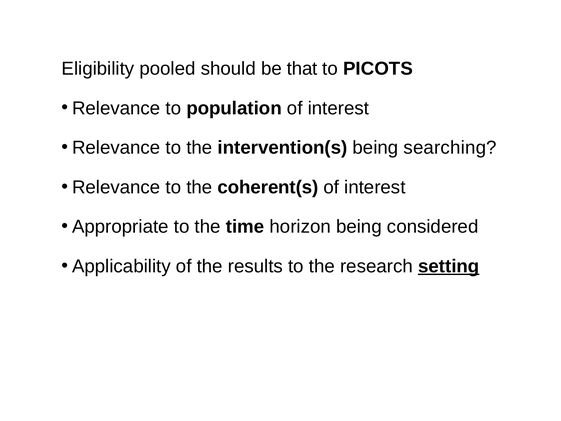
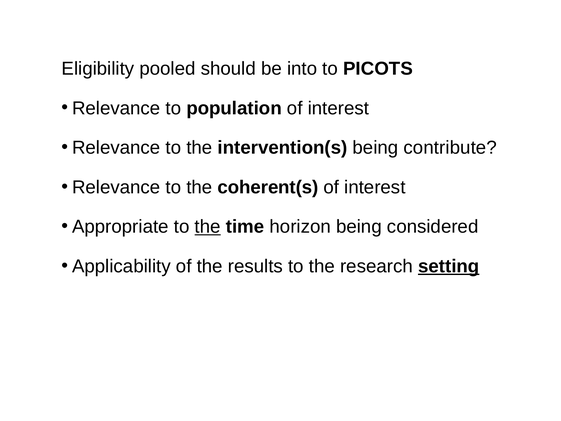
that: that -> into (302, 69)
searching: searching -> contribute (450, 148)
the underline: none -> present (208, 227)
